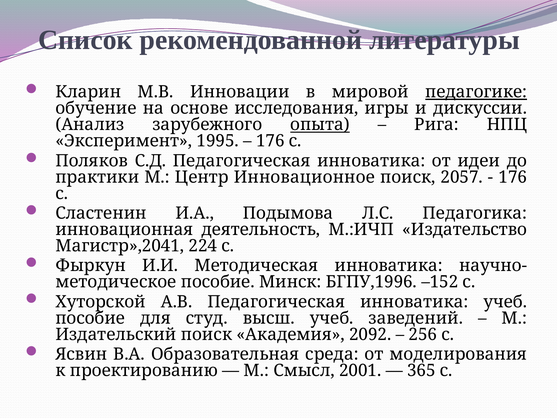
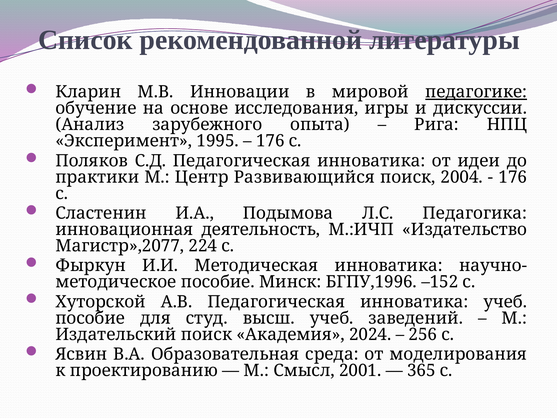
опыта underline: present -> none (320, 125)
Инновационное: Инновационное -> Развивающийся (304, 177)
2057: 2057 -> 2004 (462, 177)
Магистр»,2041: Магистр»,2041 -> Магистр»,2077 (120, 246)
2092: 2092 -> 2024 (370, 334)
